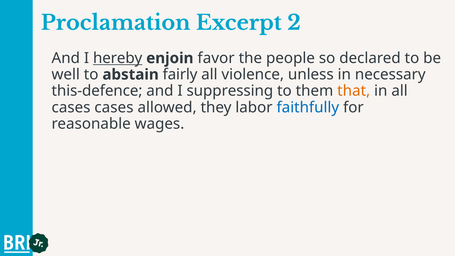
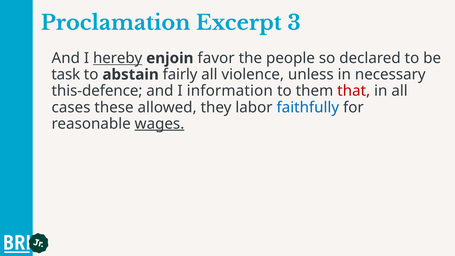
2: 2 -> 3 (294, 23)
well: well -> task (66, 75)
suppressing: suppressing -> information (230, 91)
that colour: orange -> red (354, 91)
cases cases: cases -> these (114, 107)
wages underline: none -> present (159, 124)
